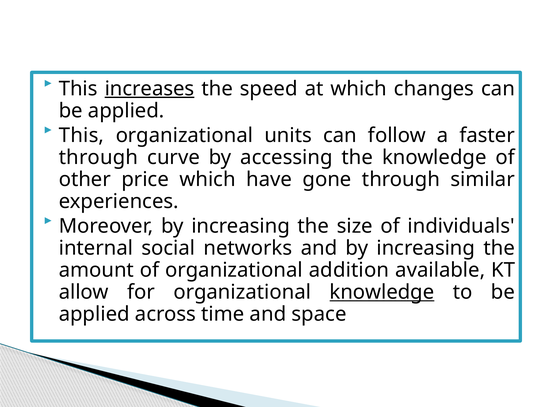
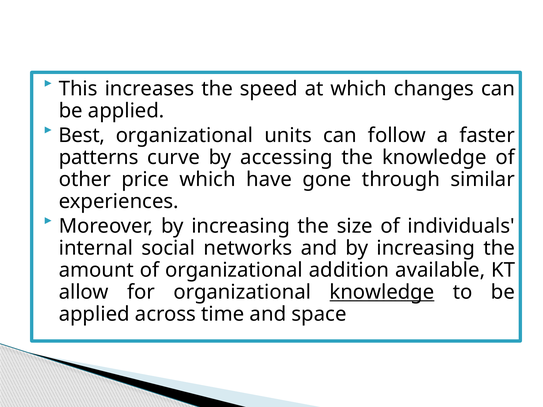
increases underline: present -> none (150, 89)
This: This -> Best (82, 135)
through: through -> patterns (99, 157)
